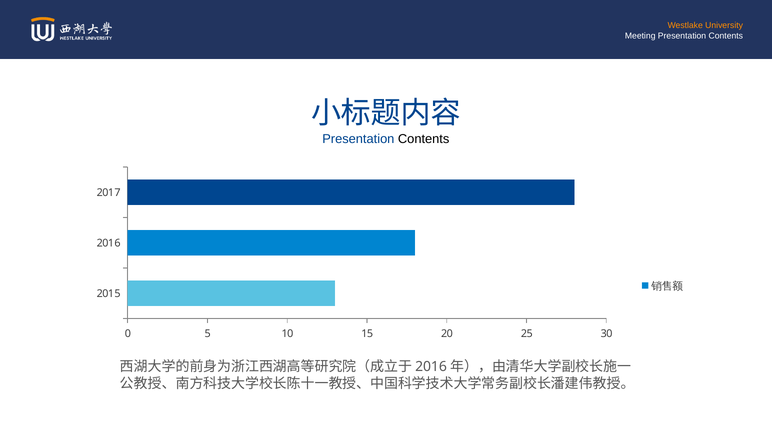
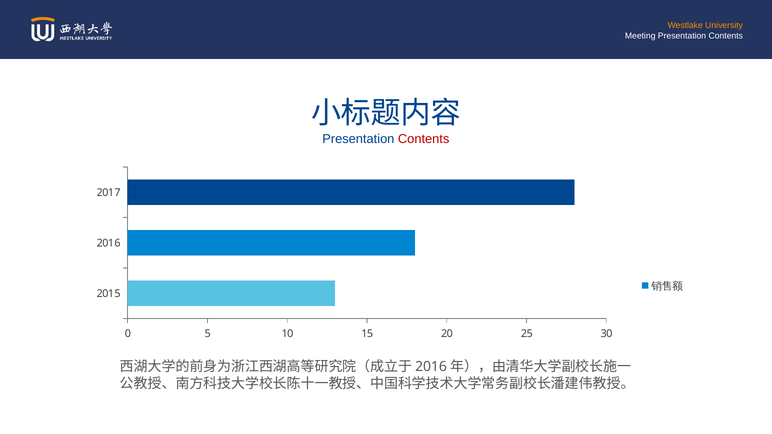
Contents colour: black -> red (424, 139)
